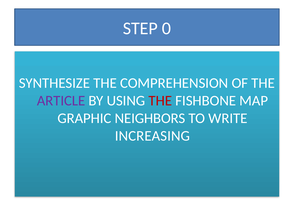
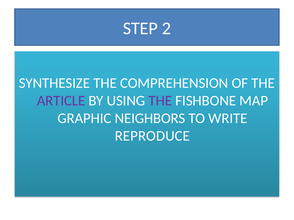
0: 0 -> 2 (166, 28)
THE colour: red -> purple (160, 101)
INCREASING: INCREASING -> REPRODUCE (152, 136)
